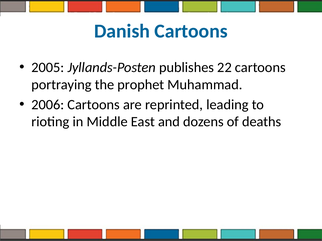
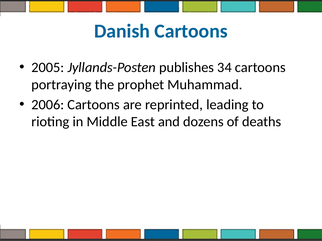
22: 22 -> 34 (224, 68)
